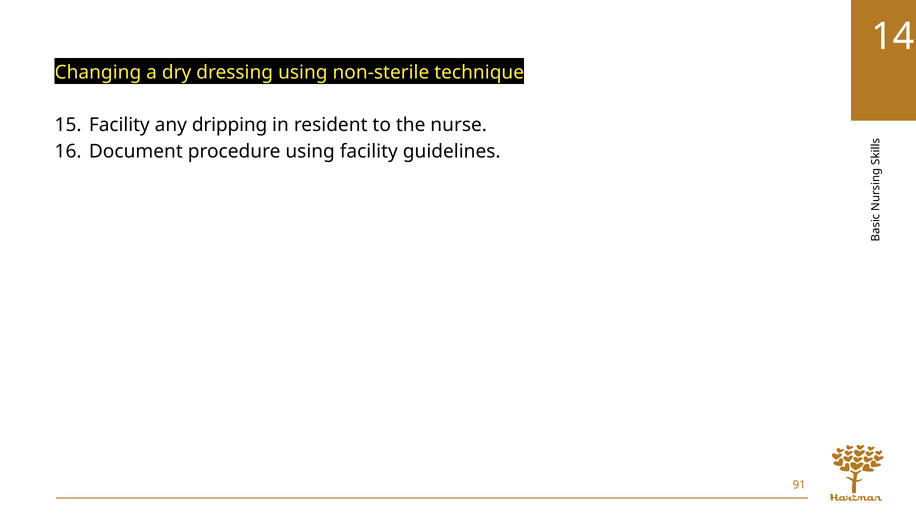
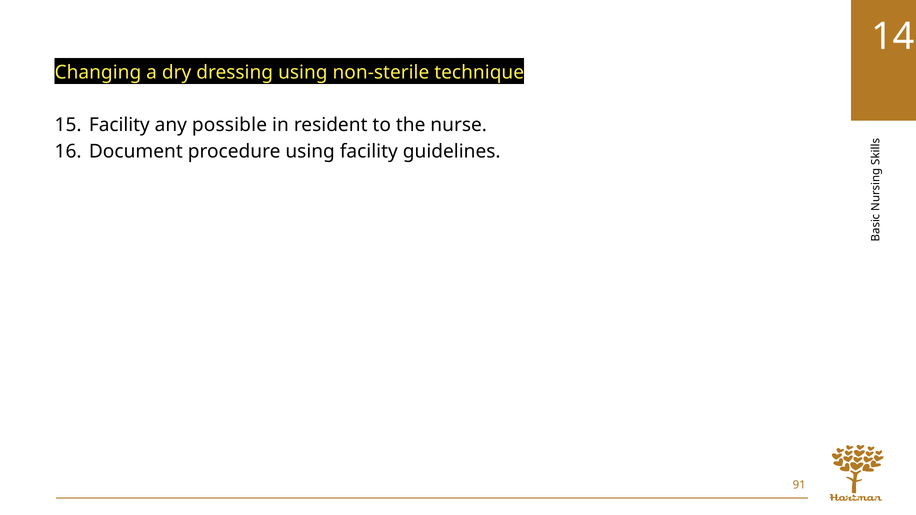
dripping: dripping -> possible (229, 125)
